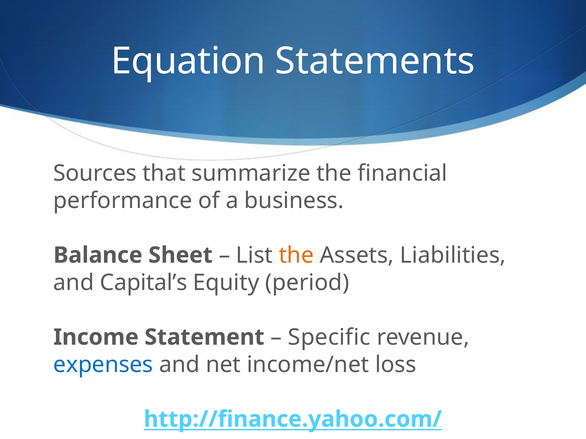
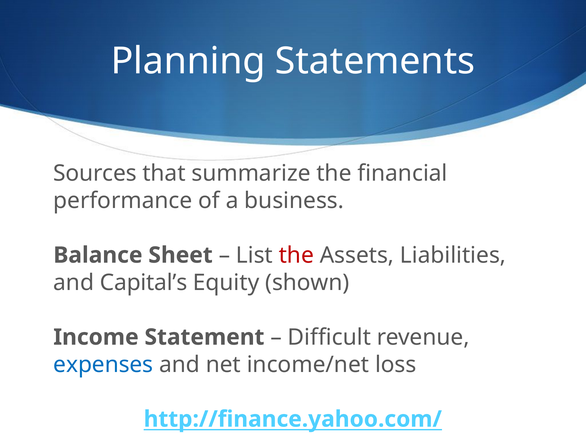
Equation: Equation -> Planning (188, 61)
the colour: orange -> red (296, 255)
period: period -> shown (307, 283)
Specific: Specific -> Difficult (329, 338)
